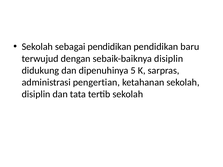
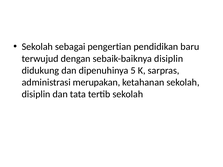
sebagai pendidikan: pendidikan -> pengertian (109, 47)
pengertian: pengertian -> merupakan (96, 82)
